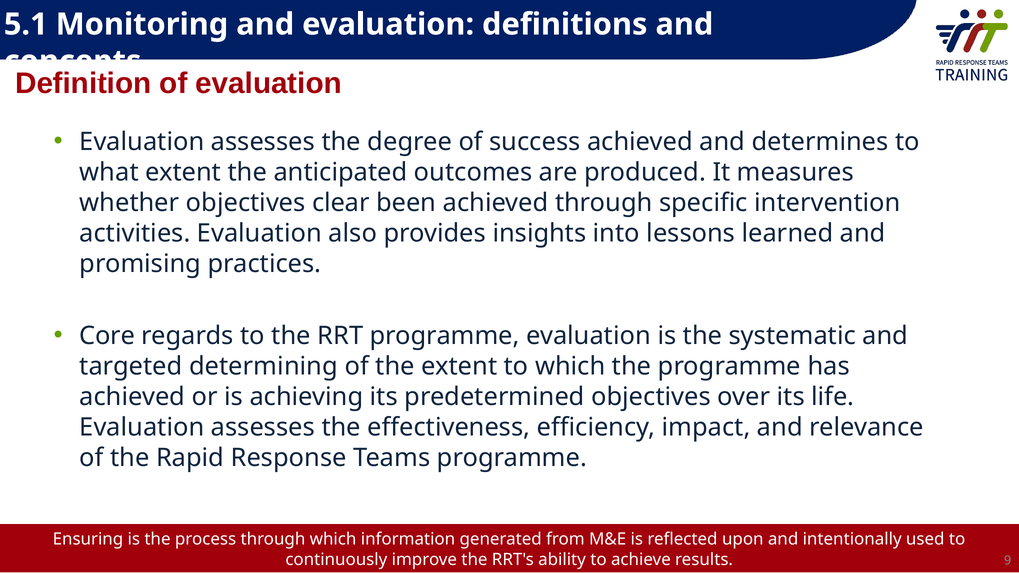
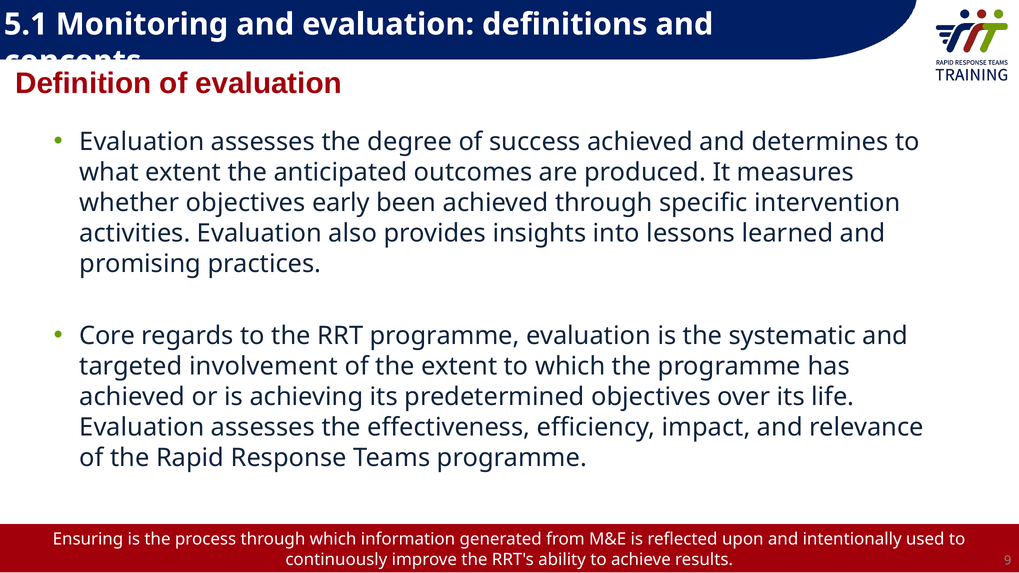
clear: clear -> early (341, 203)
determining: determining -> involvement (263, 366)
